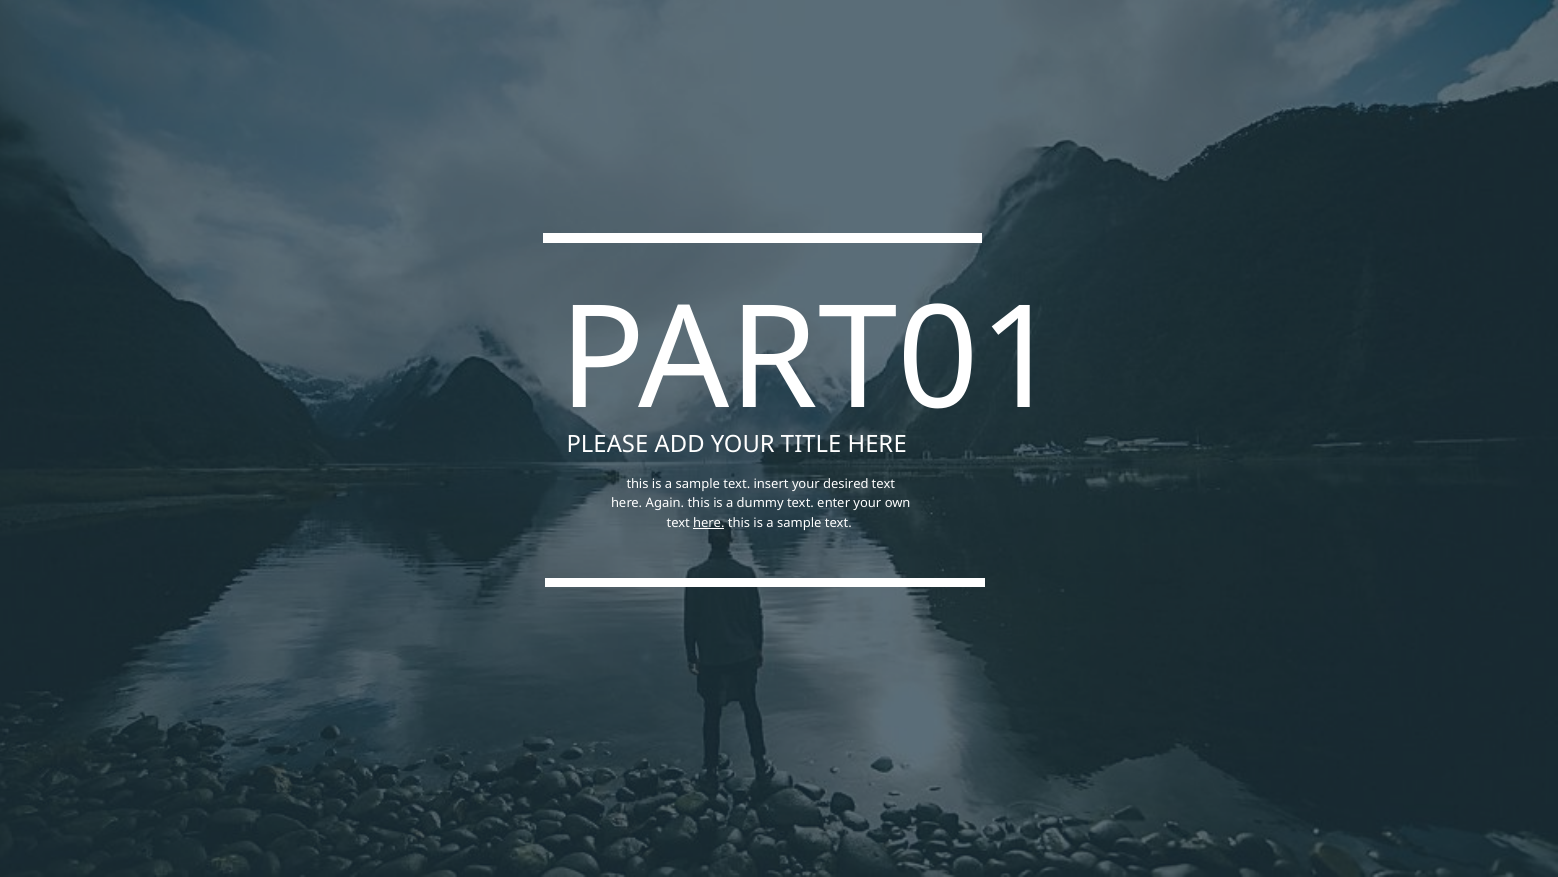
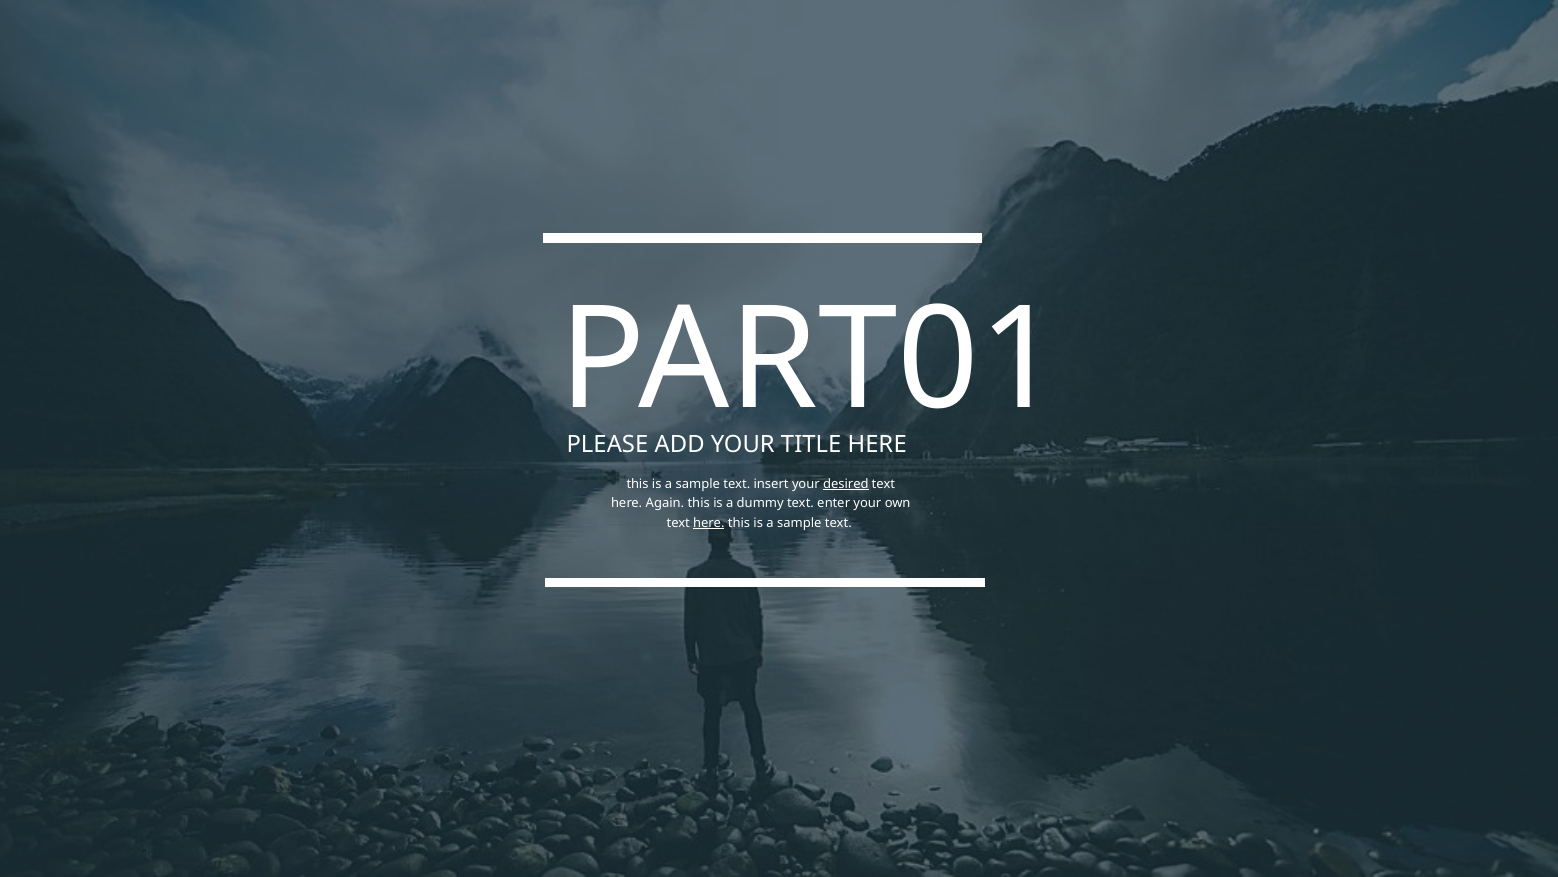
desired underline: none -> present (846, 484)
